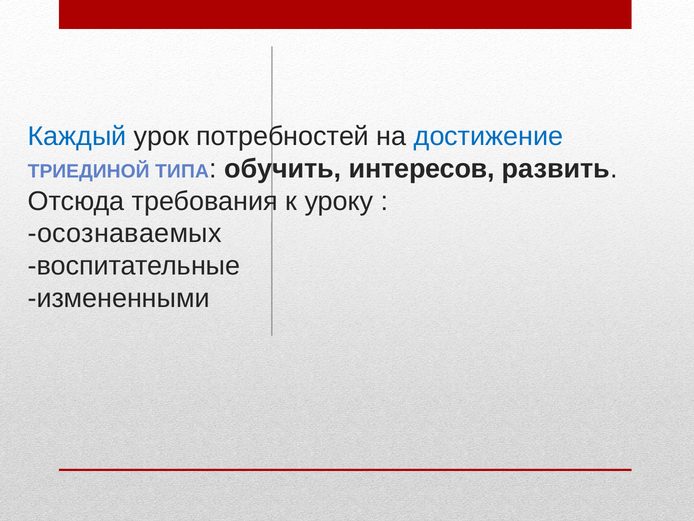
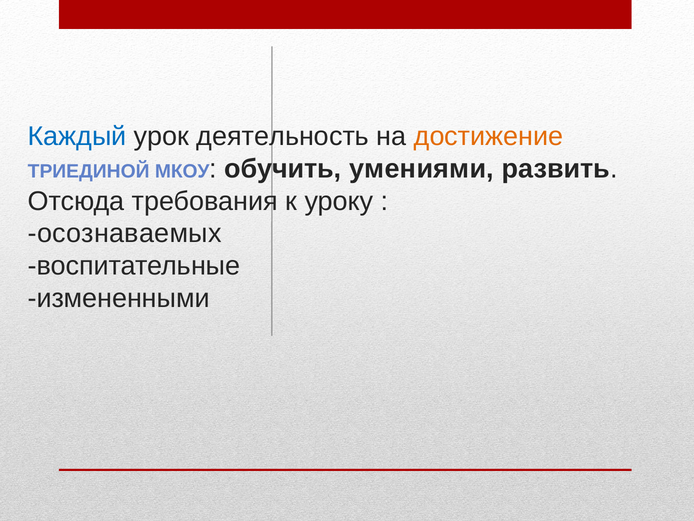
потребностей: потребностей -> деятельность (283, 136)
достижение colour: blue -> orange (489, 136)
ТИПА: ТИПА -> МКОУ (182, 171)
интересов: интересов -> умениями (422, 169)
